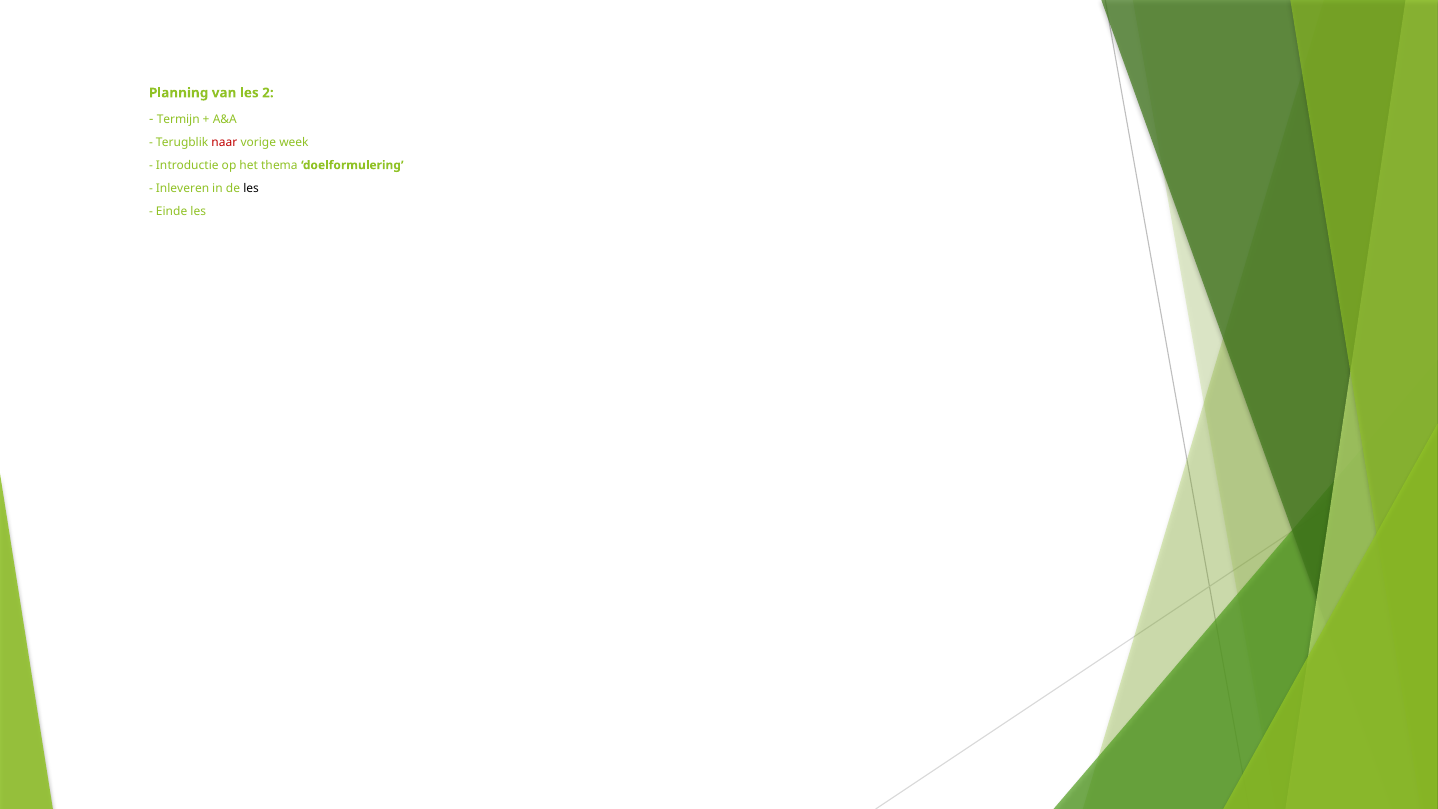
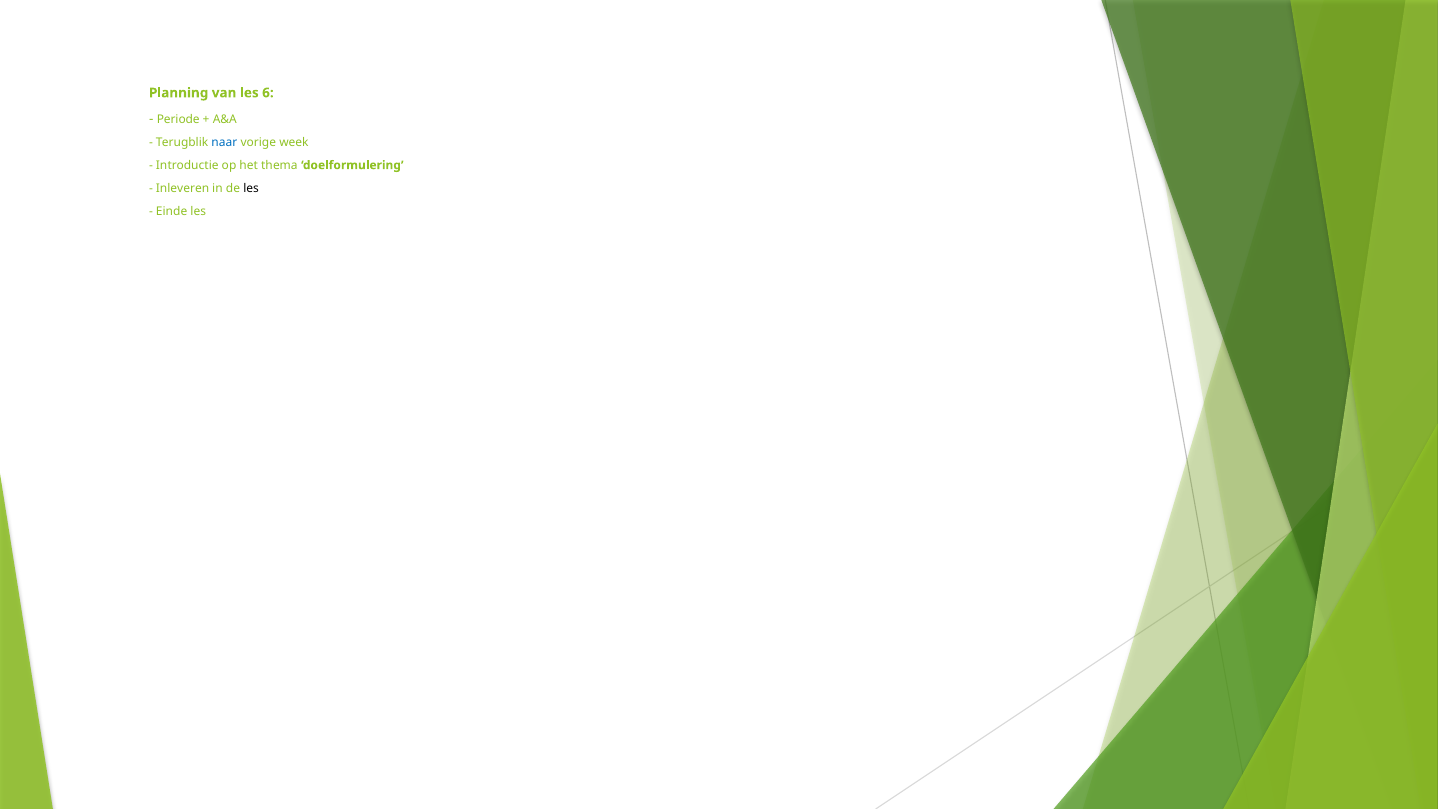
2: 2 -> 6 (268, 93)
Termijn: Termijn -> Periode (178, 119)
naar colour: red -> blue (224, 142)
